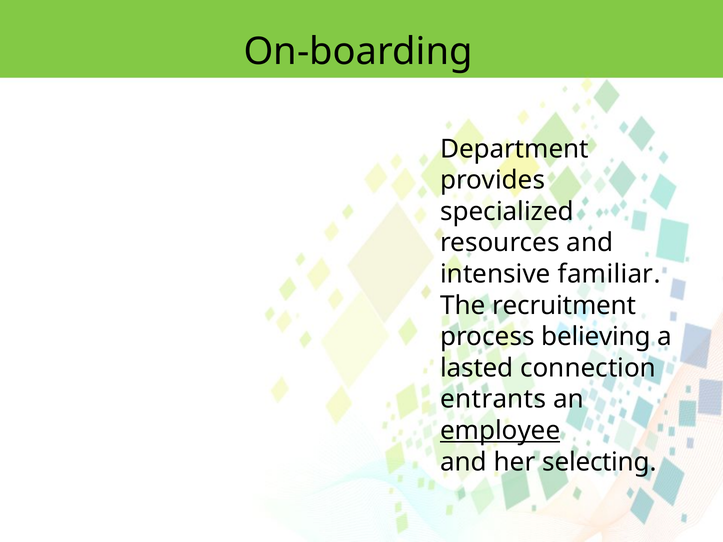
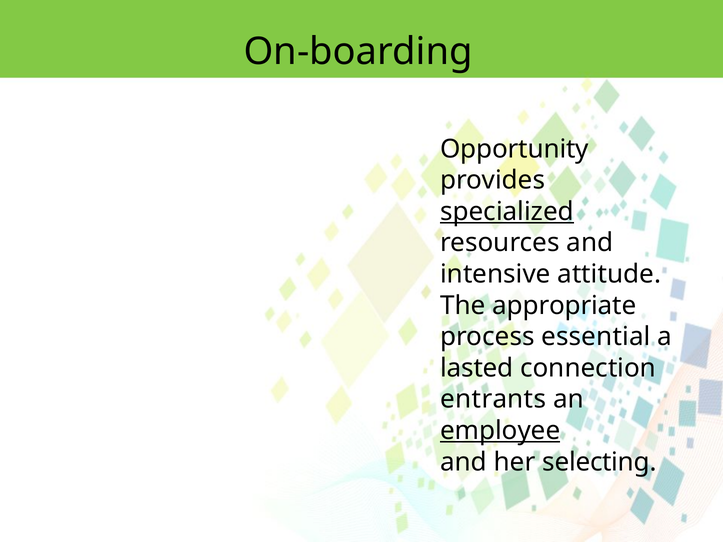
Department: Department -> Opportunity (514, 149)
specialized underline: none -> present (507, 212)
familiar: familiar -> attitude (609, 274)
recruitment: recruitment -> appropriate (564, 306)
believing: believing -> essential (596, 337)
